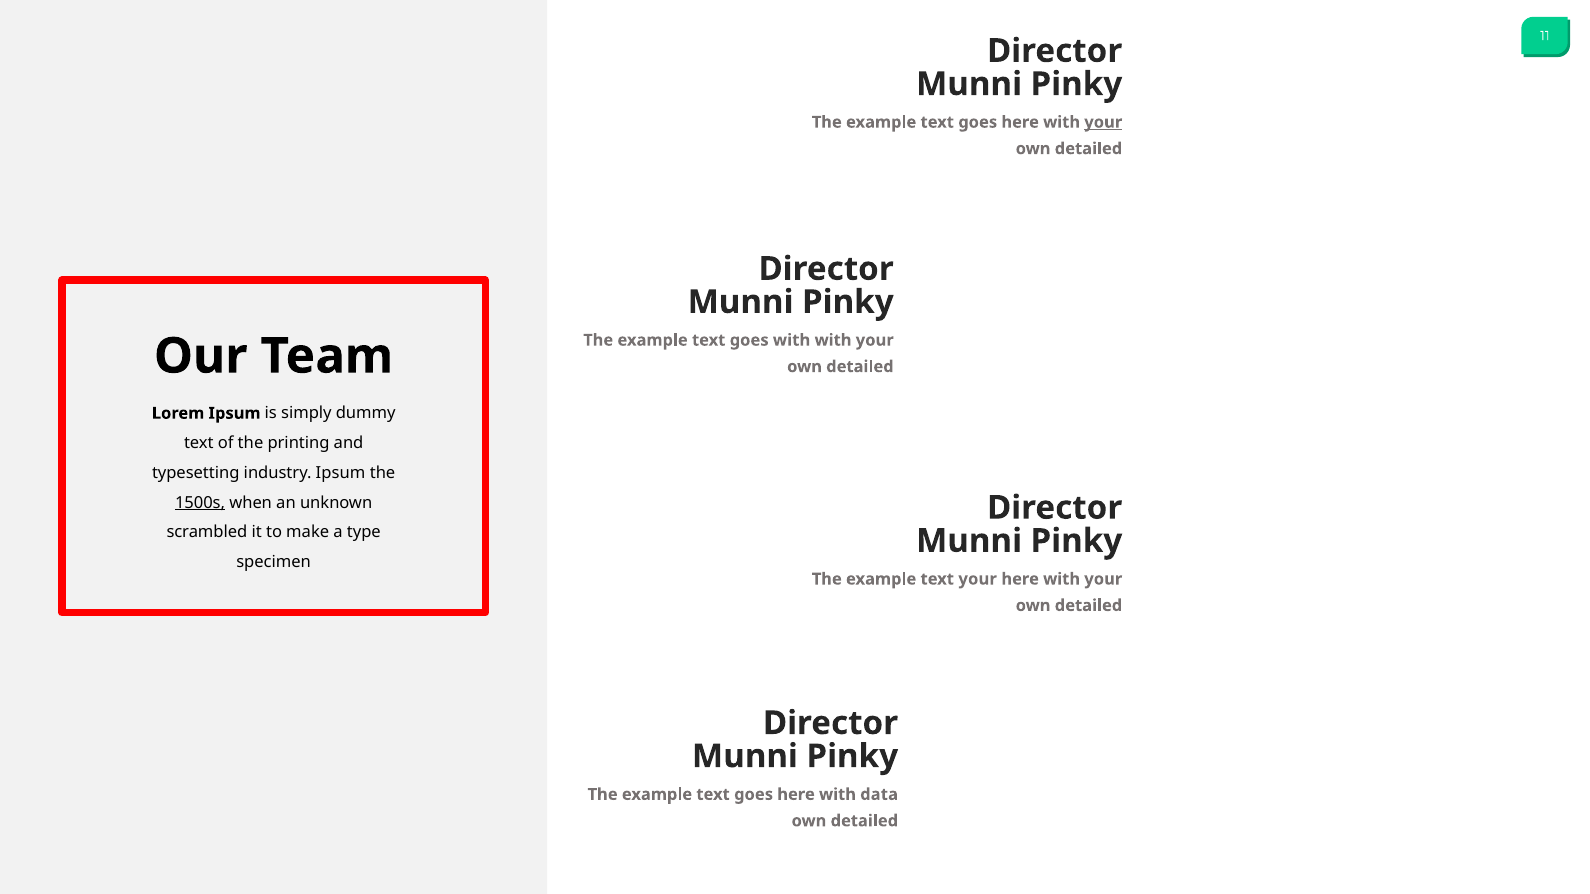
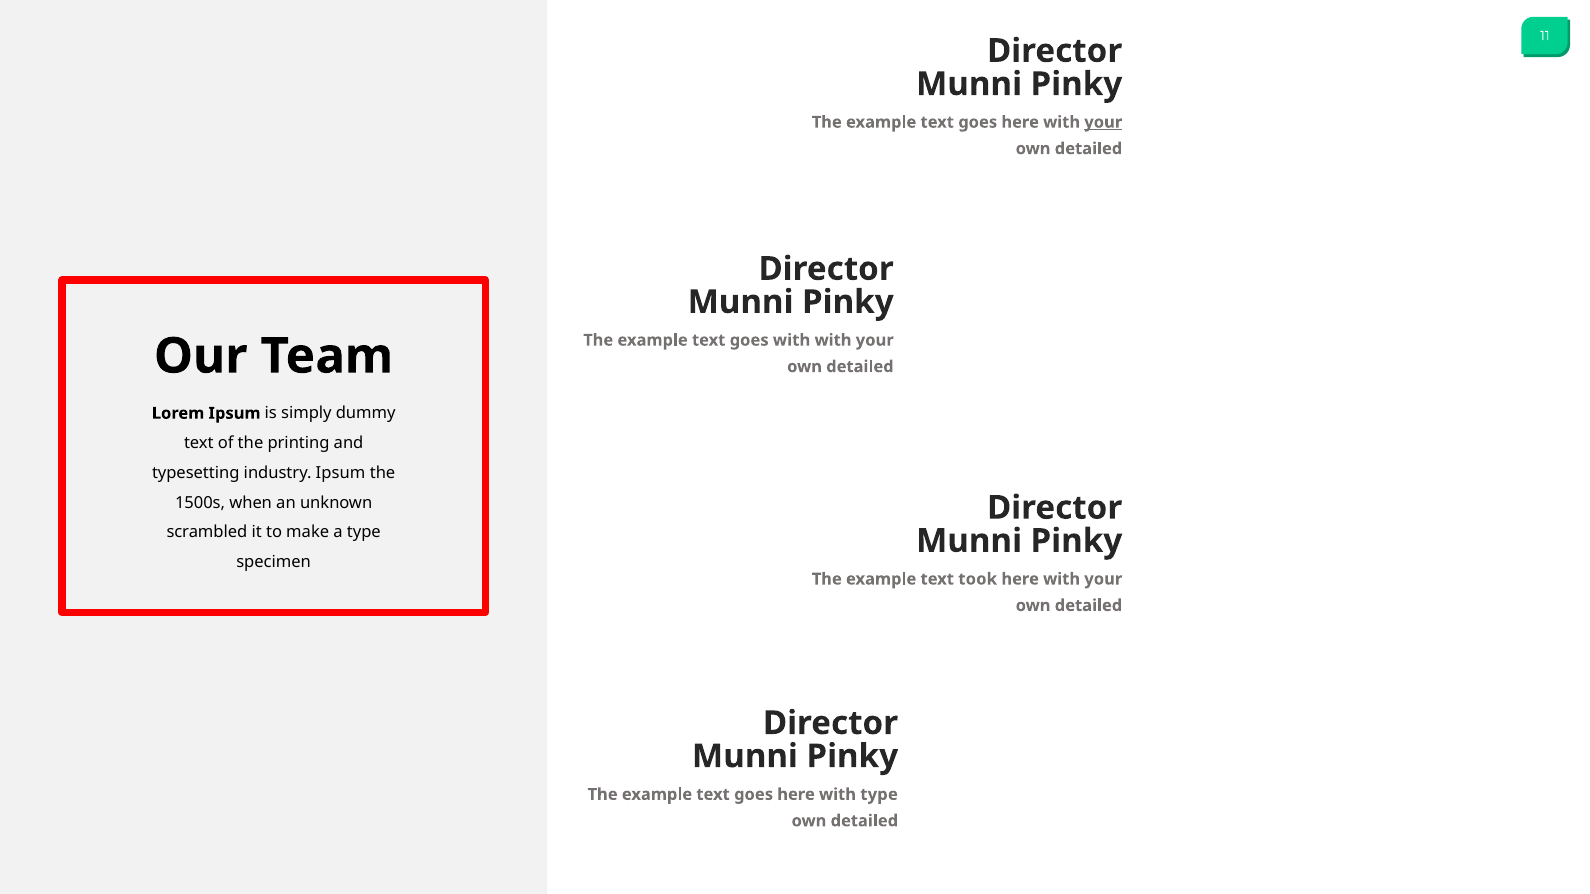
1500s underline: present -> none (200, 503)
text your: your -> took (978, 579)
with data: data -> type (879, 795)
